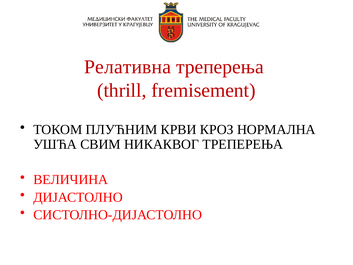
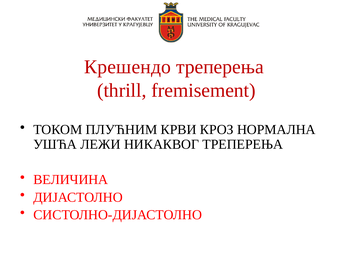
Релативна: Релативна -> Крешендо (128, 67)
СВИМ: СВИМ -> ЛЕЖИ (100, 144)
